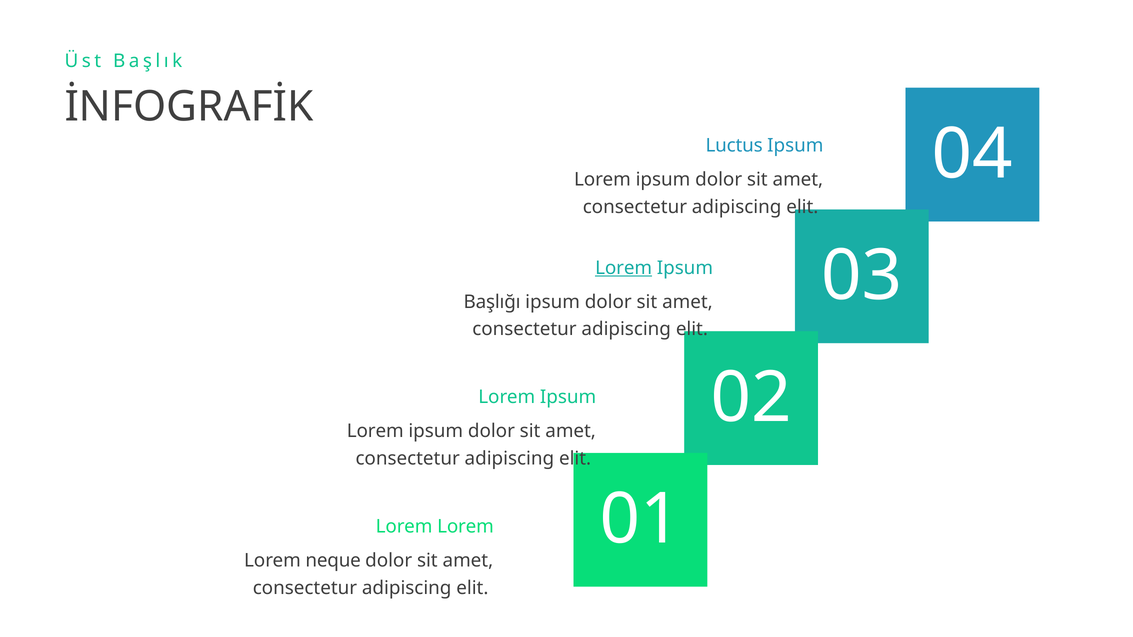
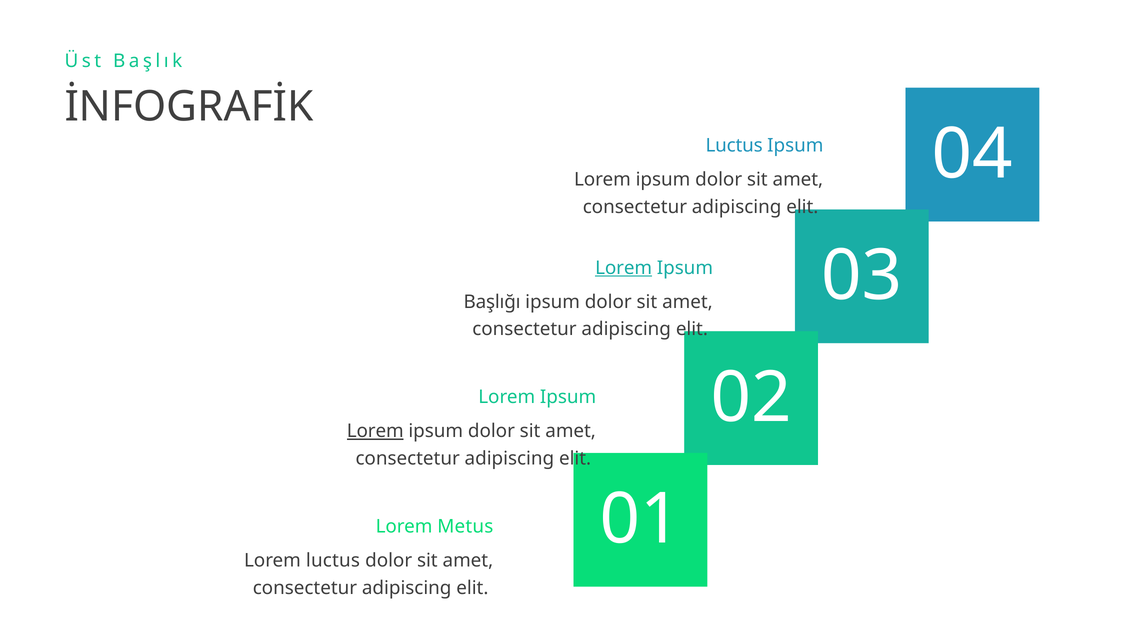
Lorem underline: none -> present (375, 431)
Lorem: Lorem -> Metus (465, 527)
Lorem neque: neque -> luctus (333, 561)
